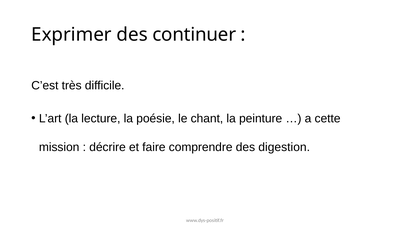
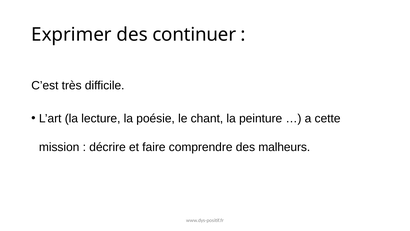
digestion: digestion -> malheurs (284, 147)
